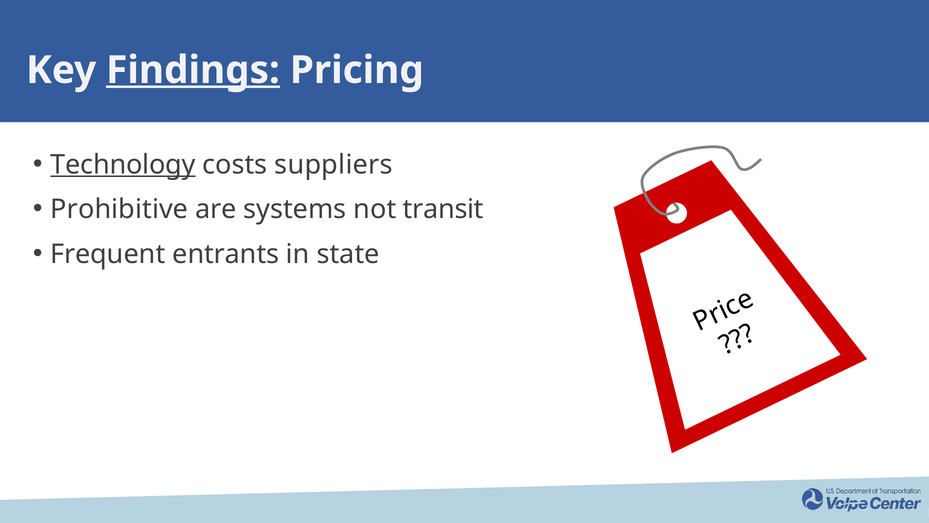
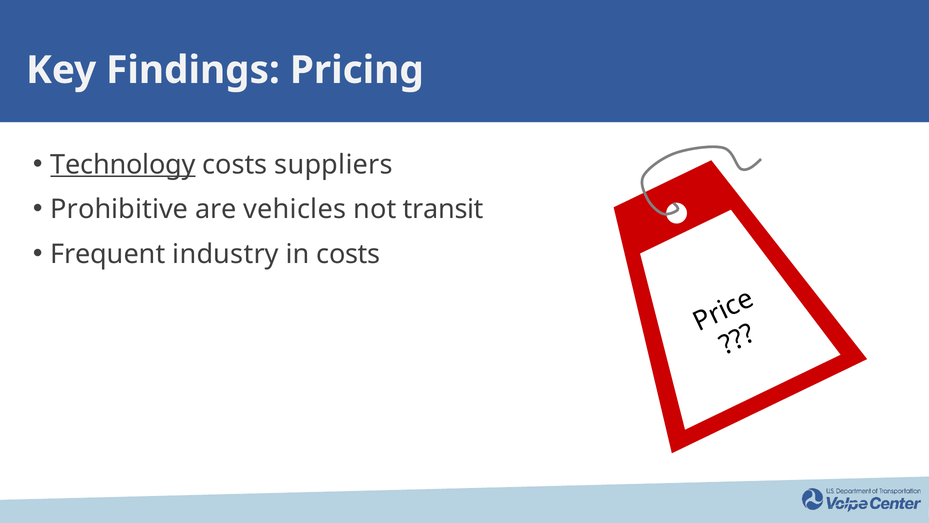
Findings underline: present -> none (193, 70)
systems: systems -> vehicles (295, 209)
entrants: entrants -> industry (226, 254)
in state: state -> costs (348, 254)
